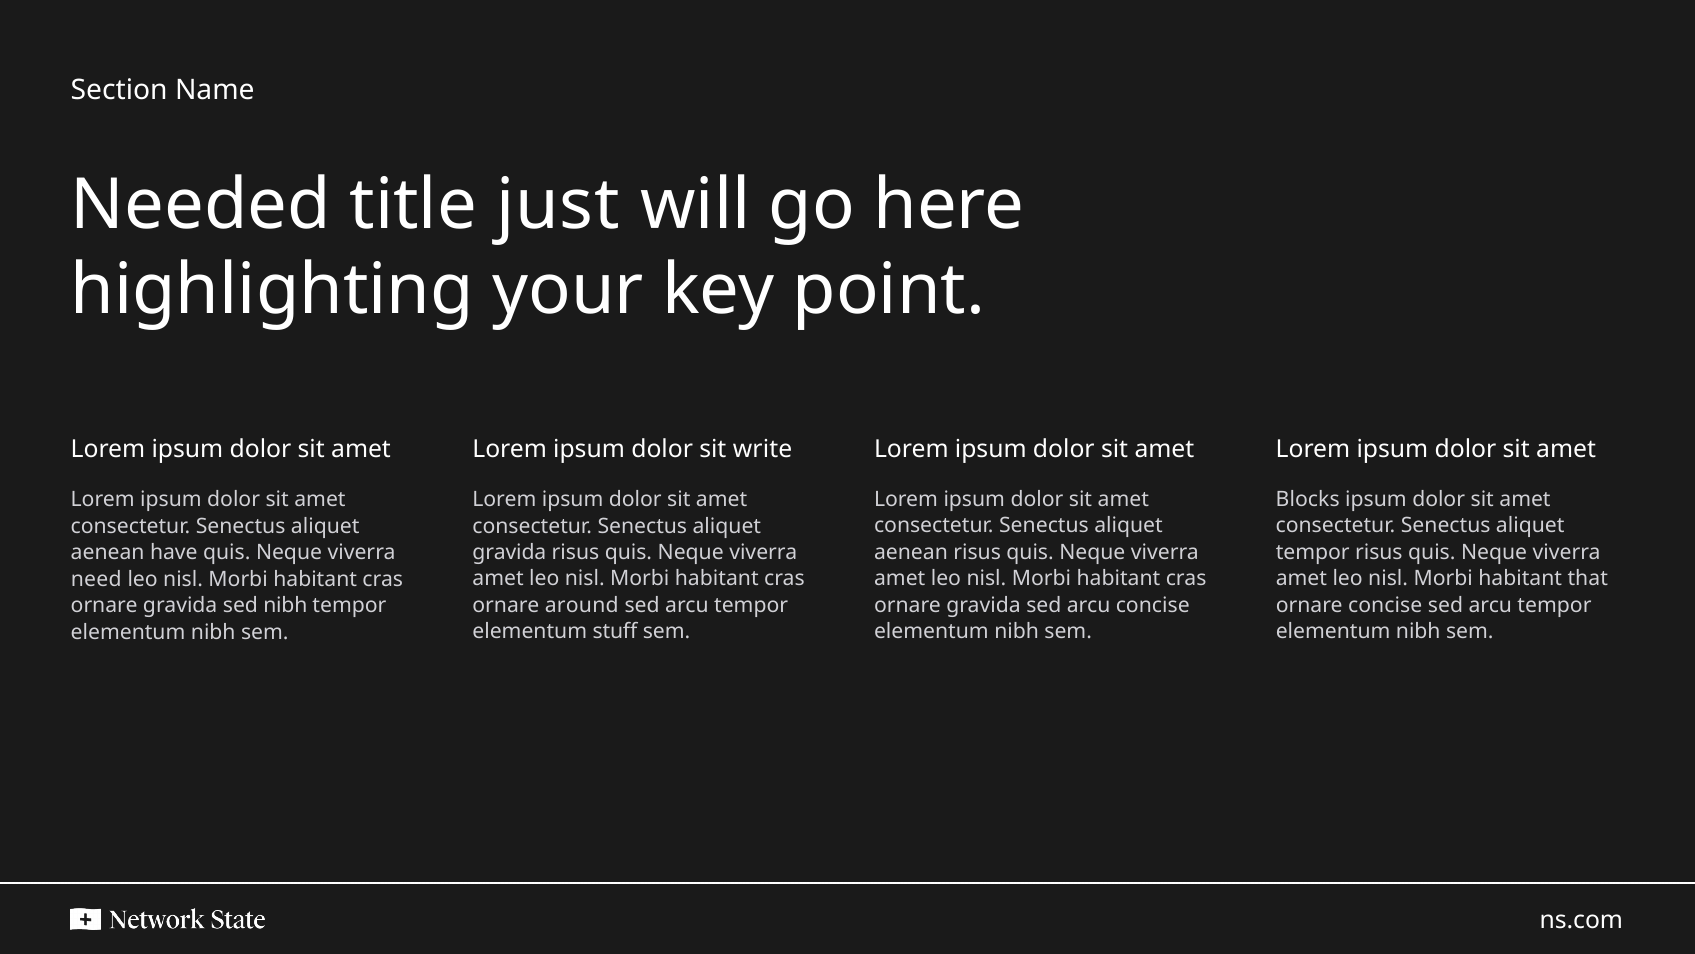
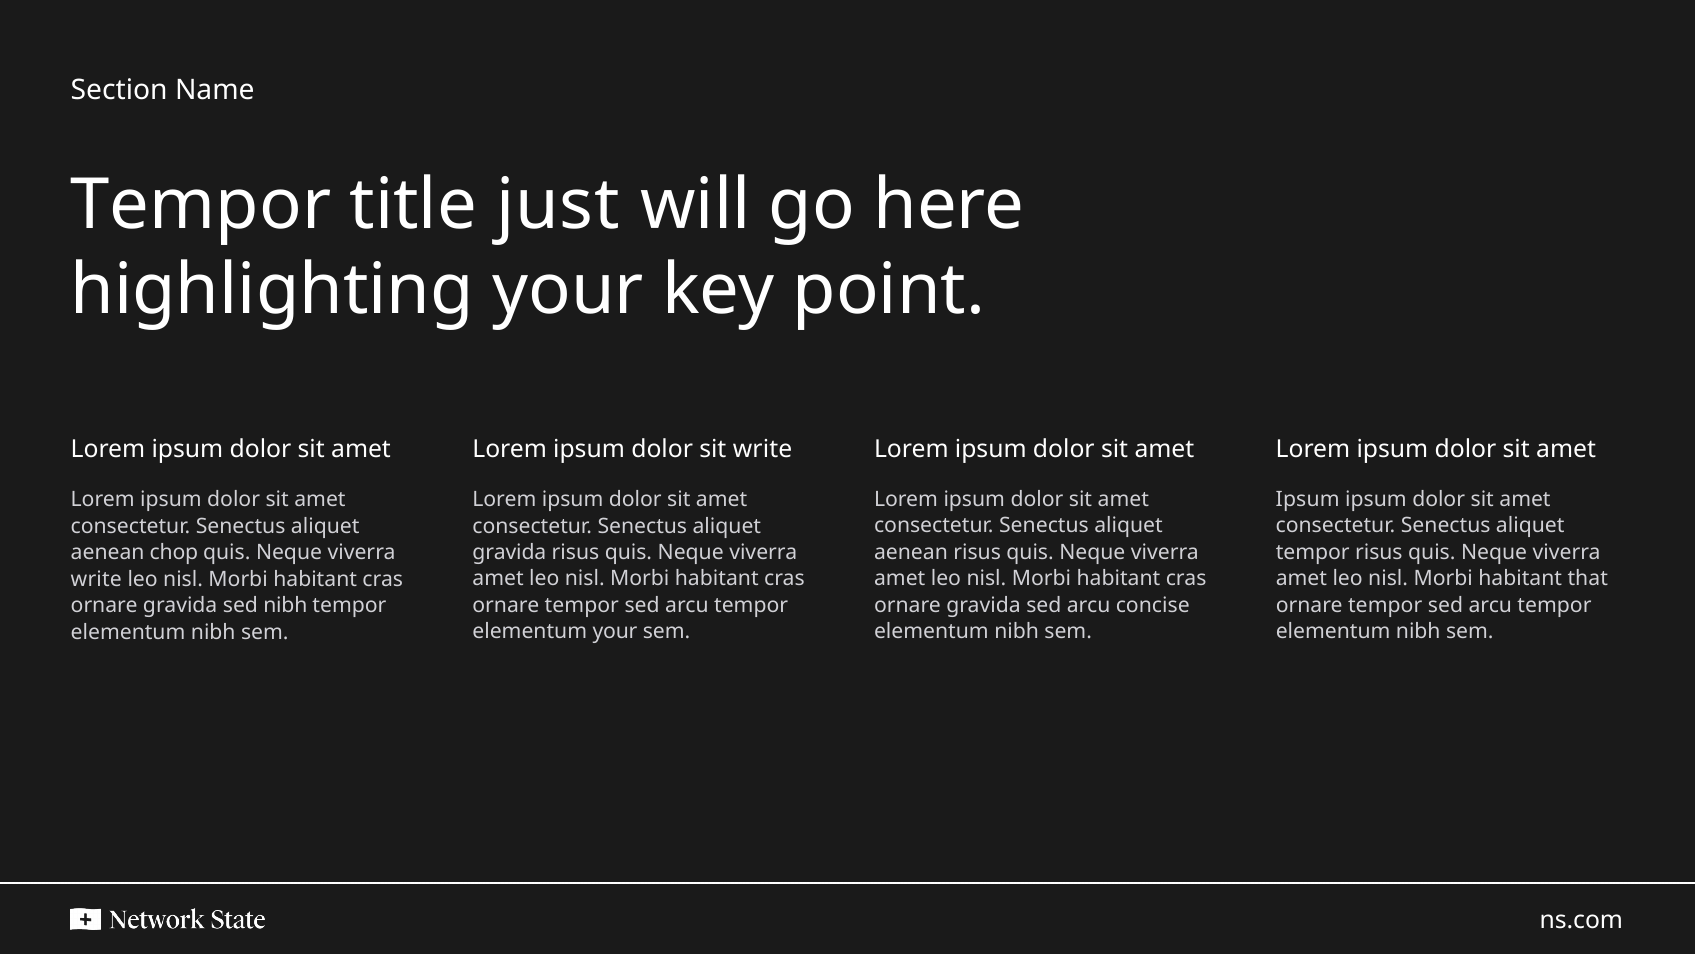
Needed: Needed -> Tempor (201, 205)
Blocks: Blocks -> Ipsum (1308, 499)
have: have -> chop (174, 552)
need: need -> write (96, 579)
concise: concise -> tempor (1385, 605)
around: around -> tempor (582, 605)
elementum stuff: stuff -> your (615, 632)
